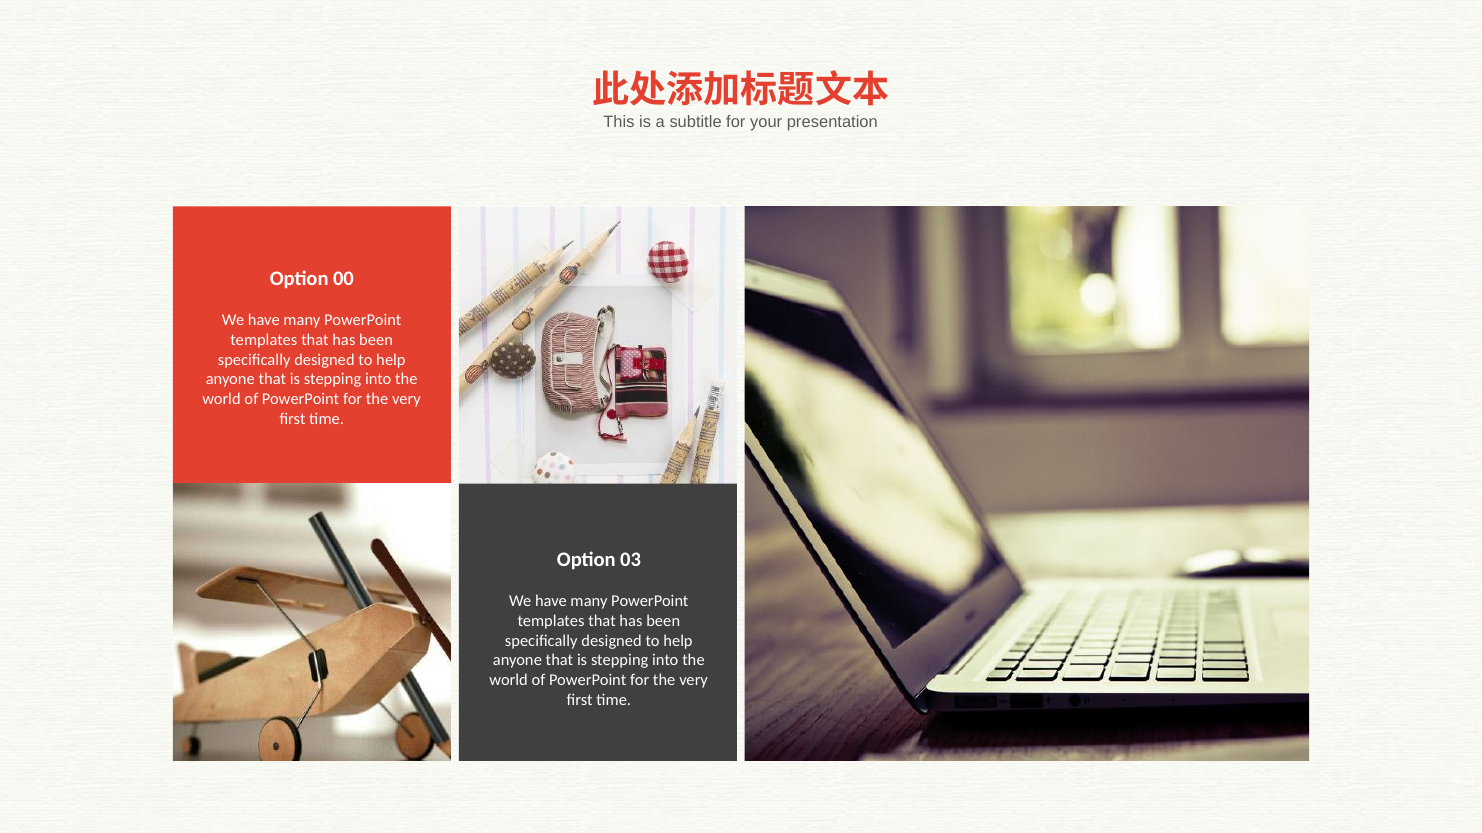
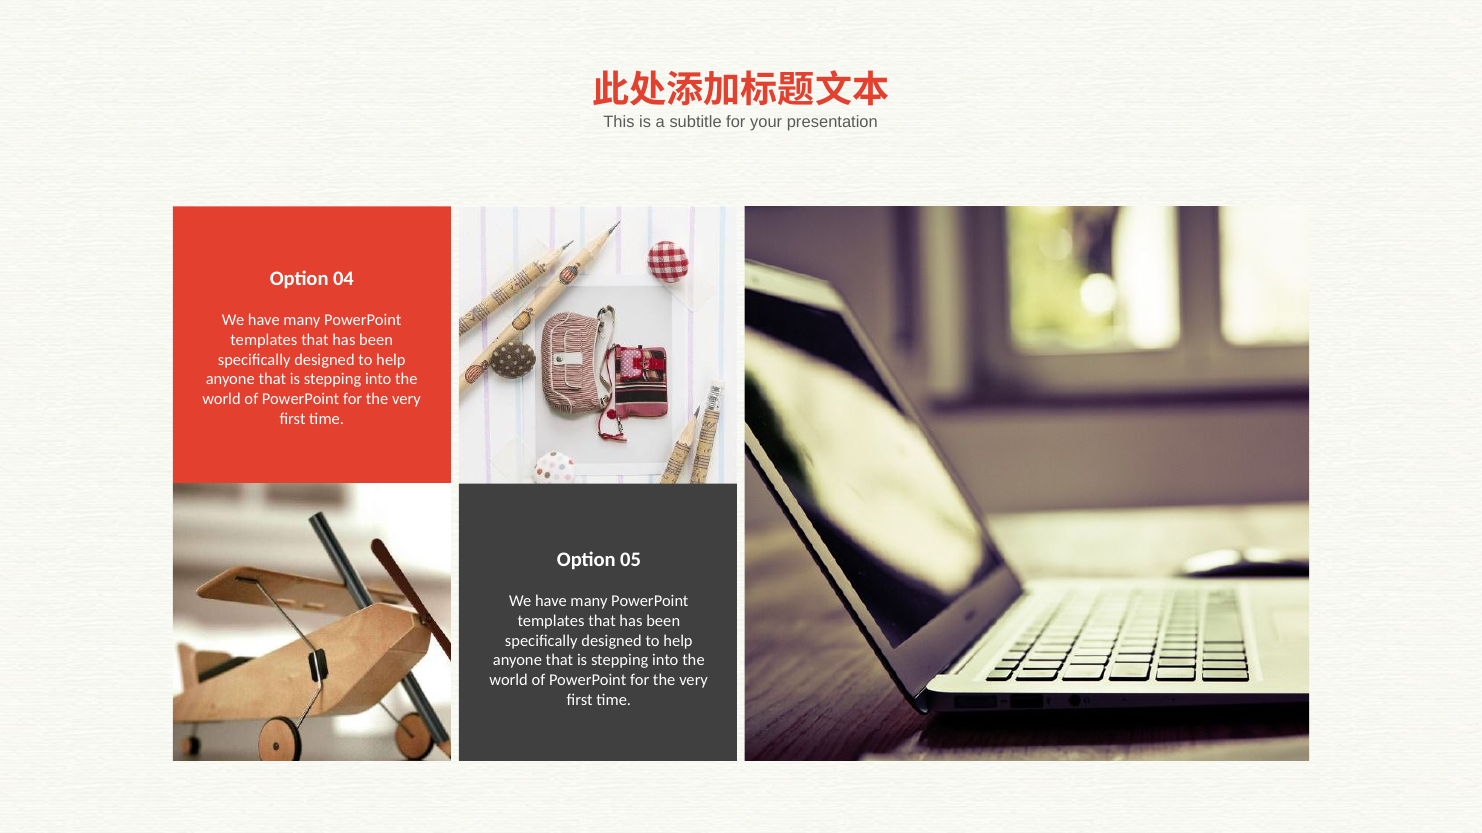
00: 00 -> 04 (343, 279)
03: 03 -> 05 (631, 560)
